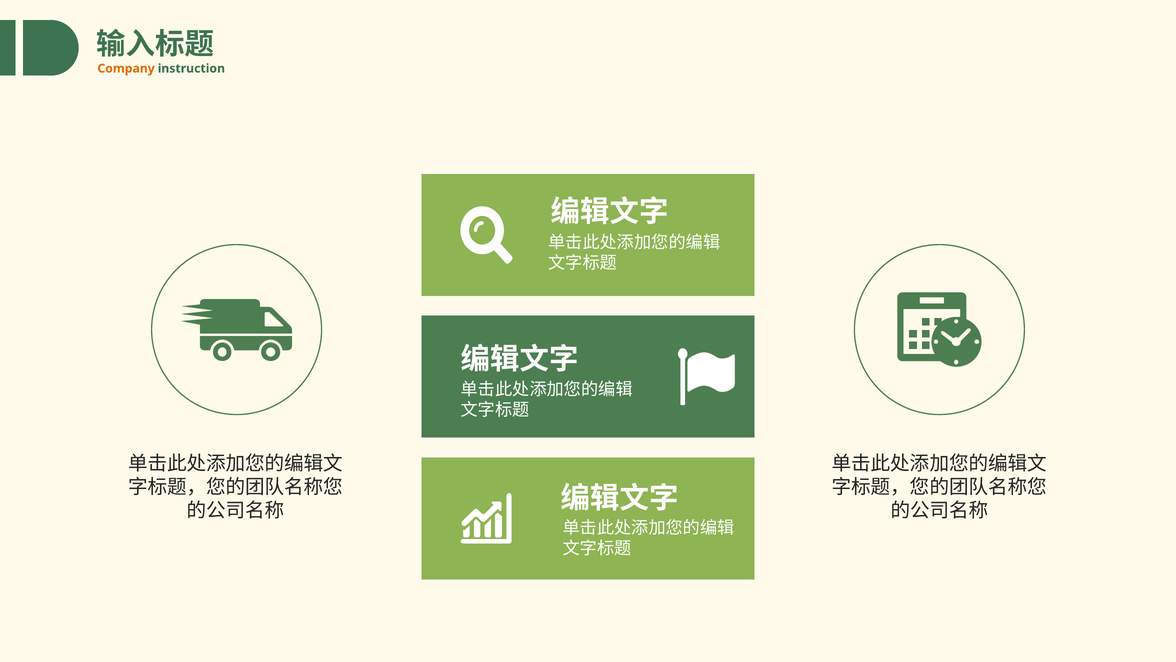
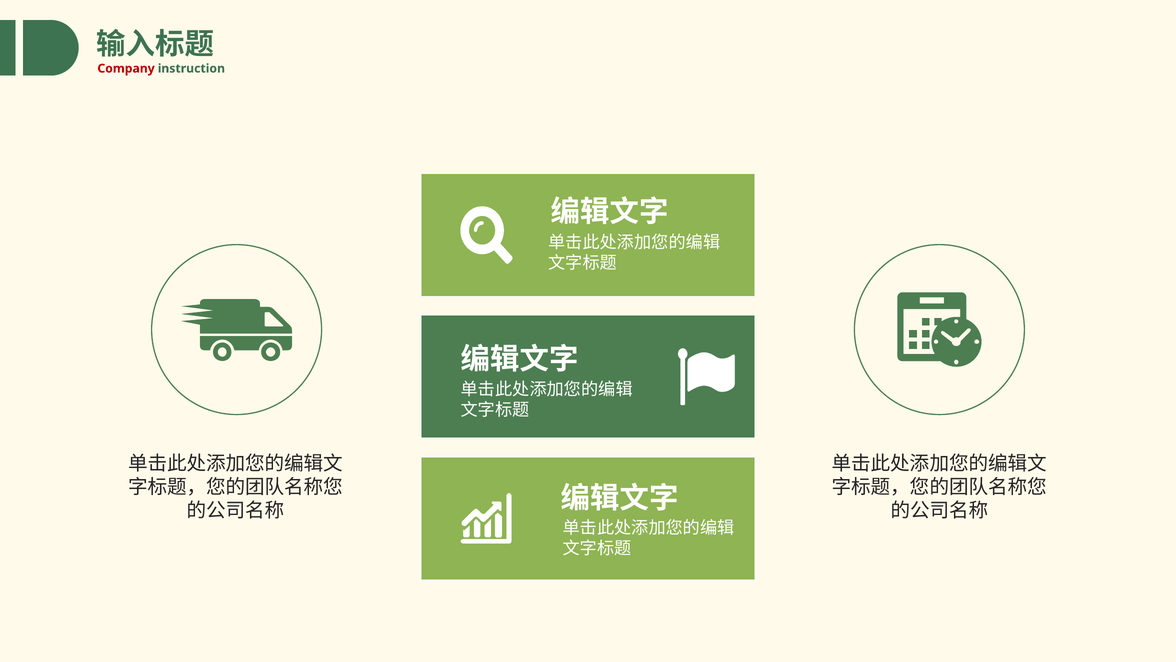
Company colour: orange -> red (126, 68)
